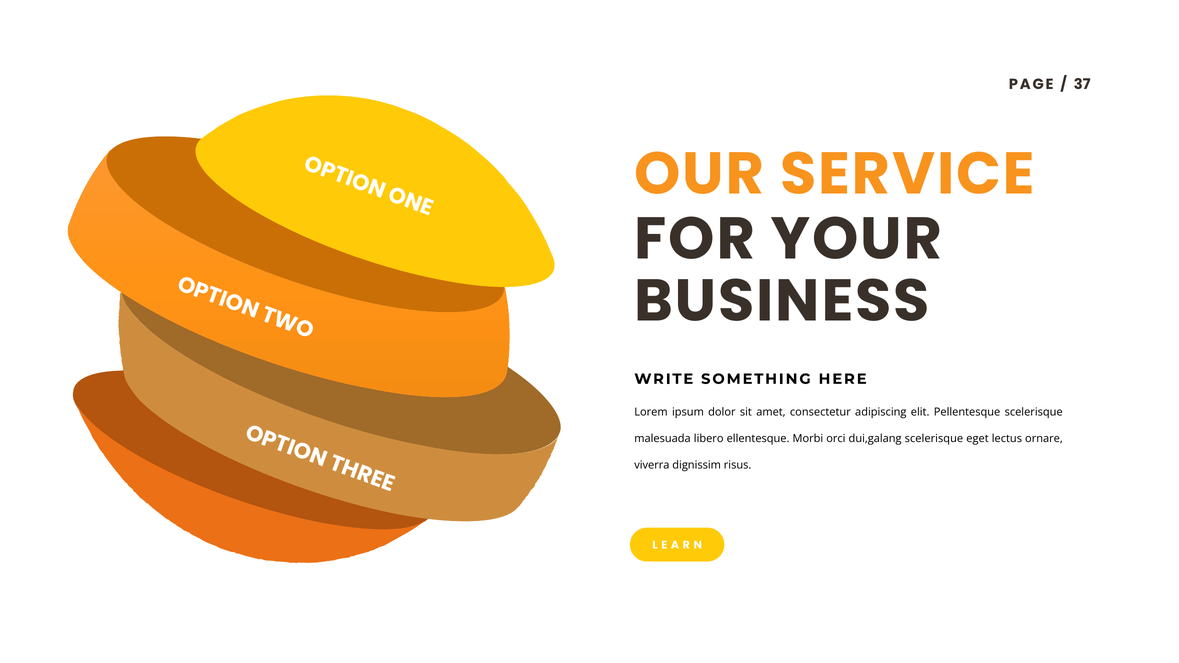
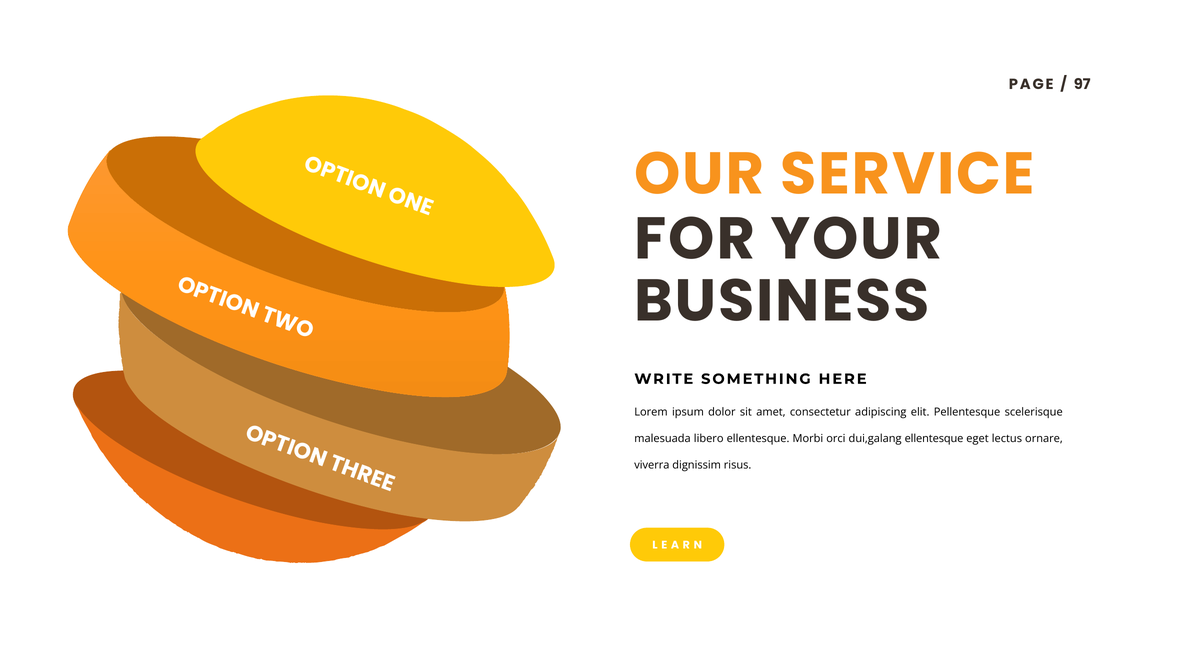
37: 37 -> 97 (1082, 84)
dui,galang scelerisque: scelerisque -> ellentesque (934, 439)
